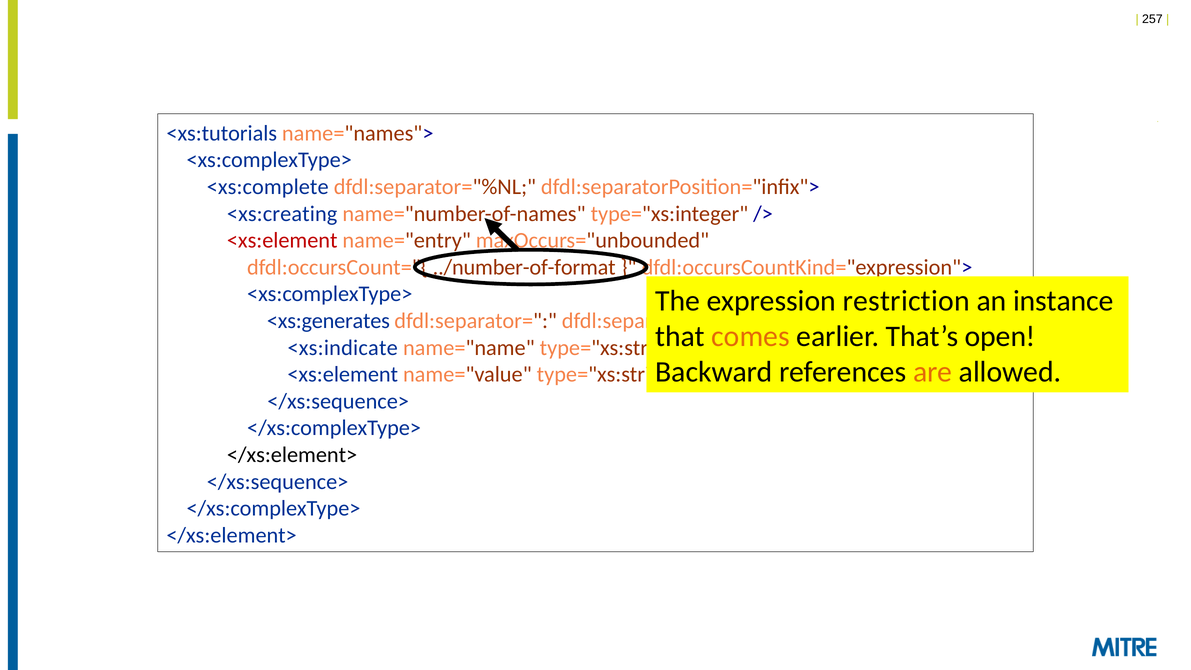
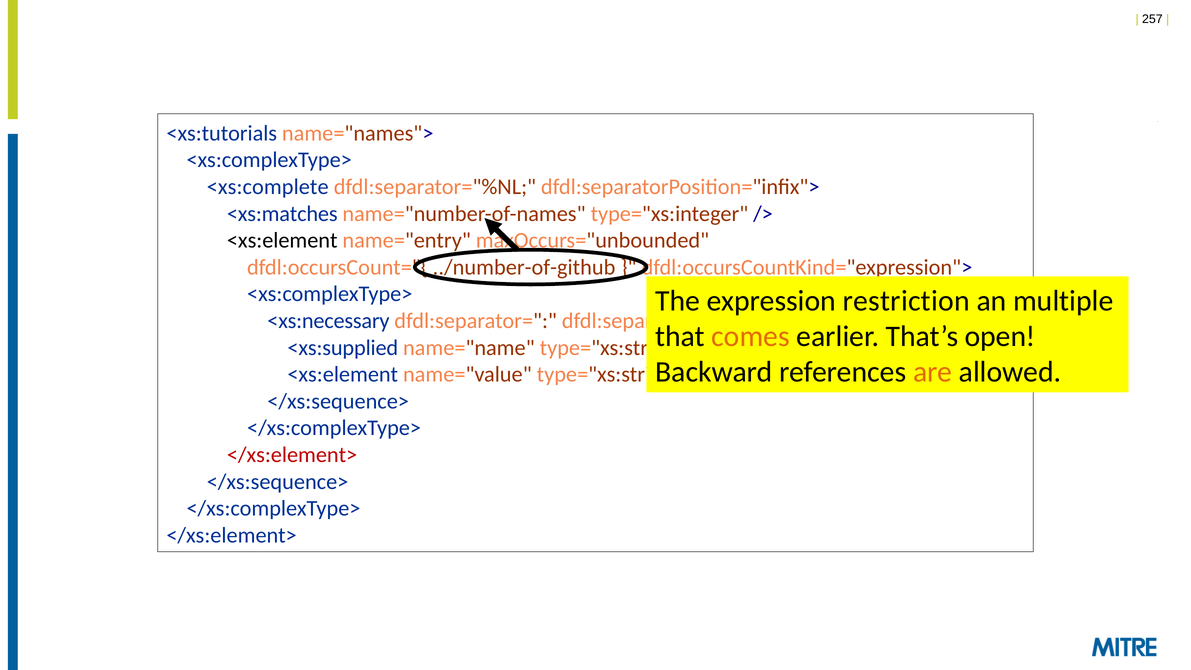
<xs:creating: <xs:creating -> <xs:matches (282, 214)
<xs:element colour: red -> black (282, 240)
../number-of-format: ../number-of-format -> ../number-of-github (524, 267)
instance: instance -> multiple (1063, 301)
<xs:generates: <xs:generates -> <xs:necessary (328, 321)
<xs:indicate: <xs:indicate -> <xs:supplied (343, 348)
</xs:element> colour: black -> red (292, 455)
